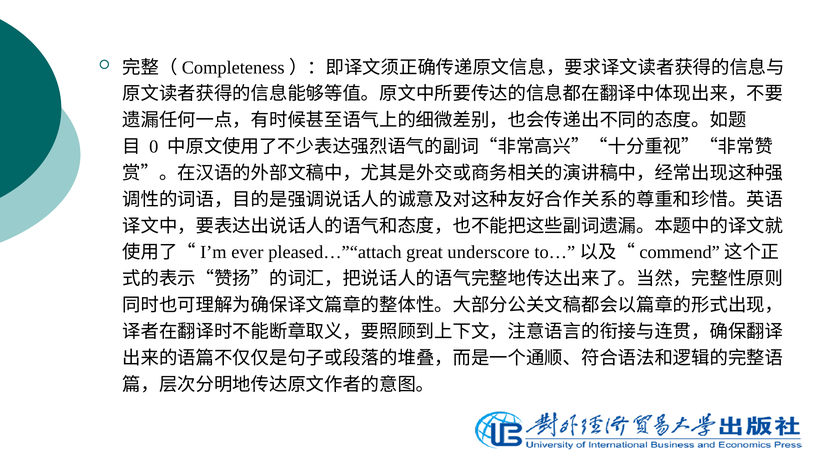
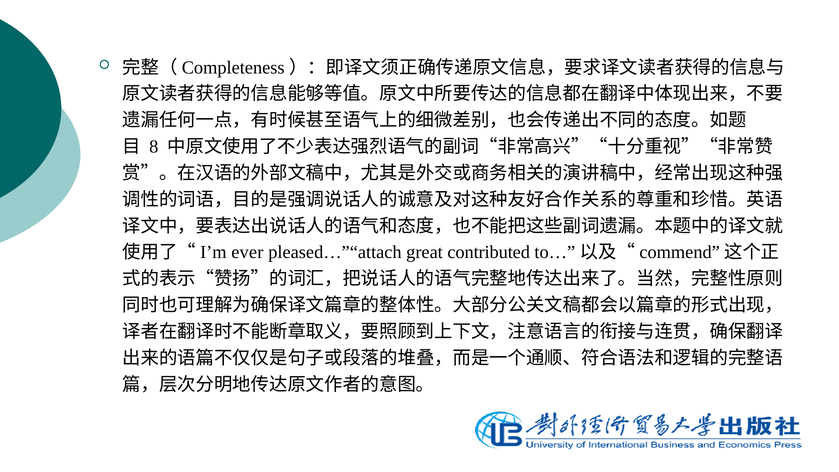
0: 0 -> 8 (154, 147)
underscore: underscore -> contributed (489, 252)
